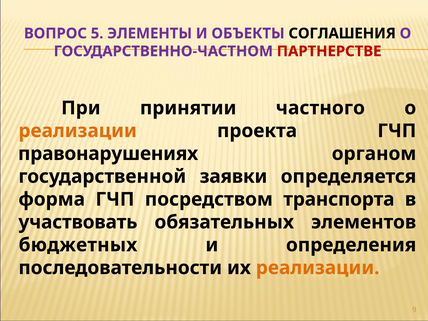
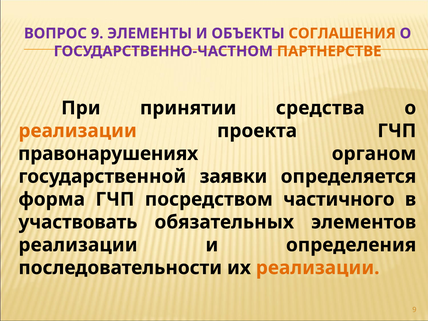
ВОПРОС 5: 5 -> 9 (97, 33)
СОГЛАШЕНИЯ colour: black -> orange (342, 33)
ПАРТНЕРСТВЕ colour: red -> orange (329, 51)
частного: частного -> средства (320, 108)
транспорта: транспорта -> частичного (339, 199)
бюджетных: бюджетных -> реализации (78, 245)
